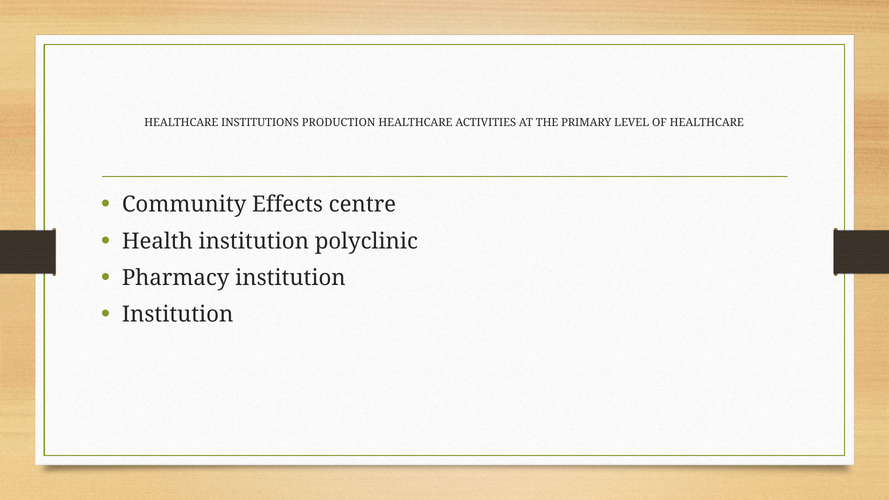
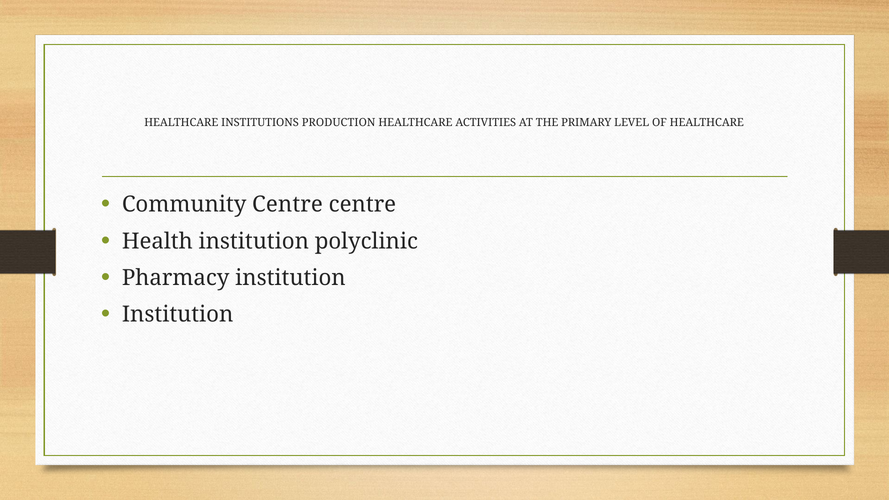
Community Effects: Effects -> Centre (287, 205)
